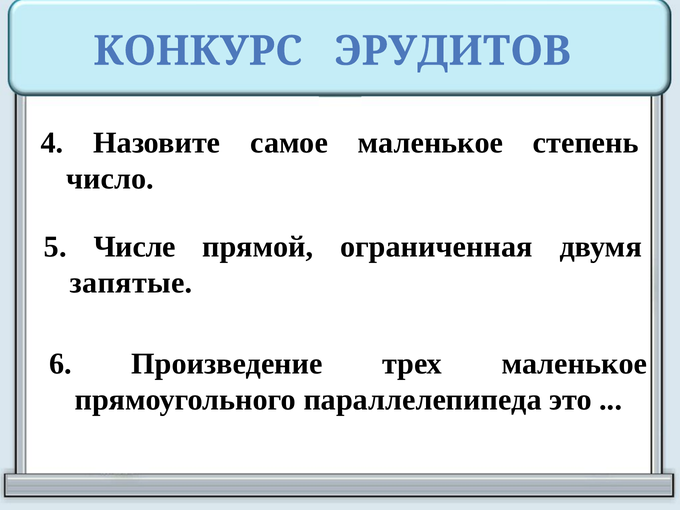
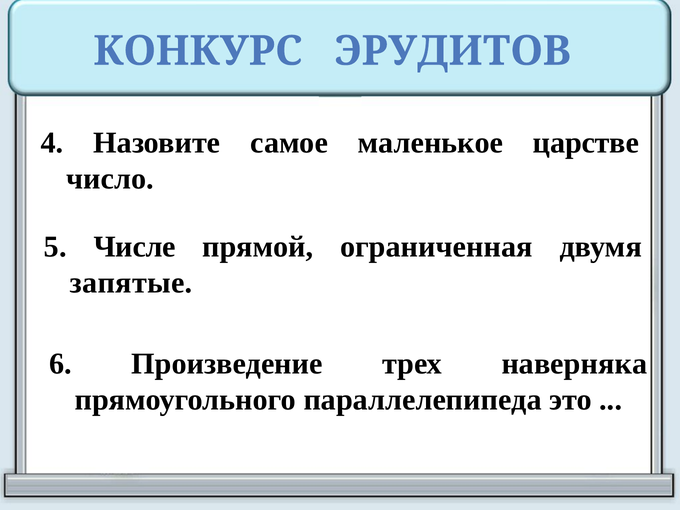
степень: степень -> царстве (586, 143)
трех маленькое: маленькое -> наверняка (574, 364)
